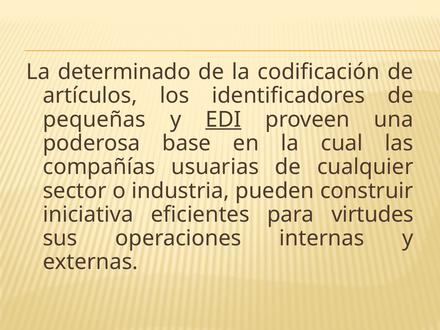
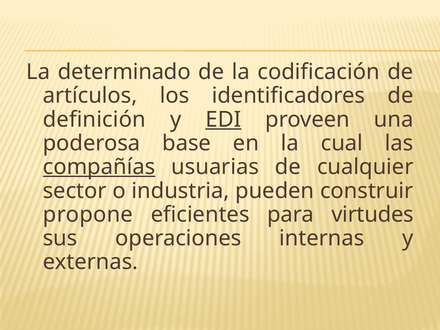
pequeñas: pequeñas -> definición (94, 119)
compañías underline: none -> present (99, 167)
iniciativa: iniciativa -> propone (88, 215)
